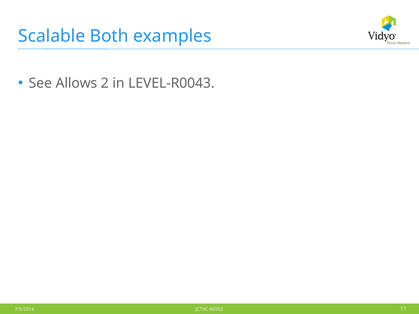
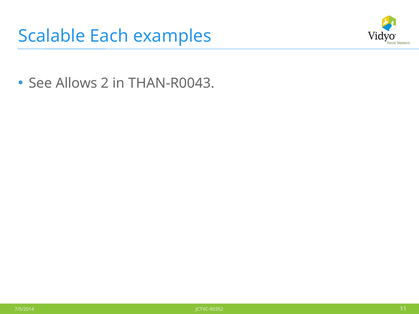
Both: Both -> Each (109, 36)
LEVEL-R0043: LEVEL-R0043 -> THAN-R0043 (171, 83)
